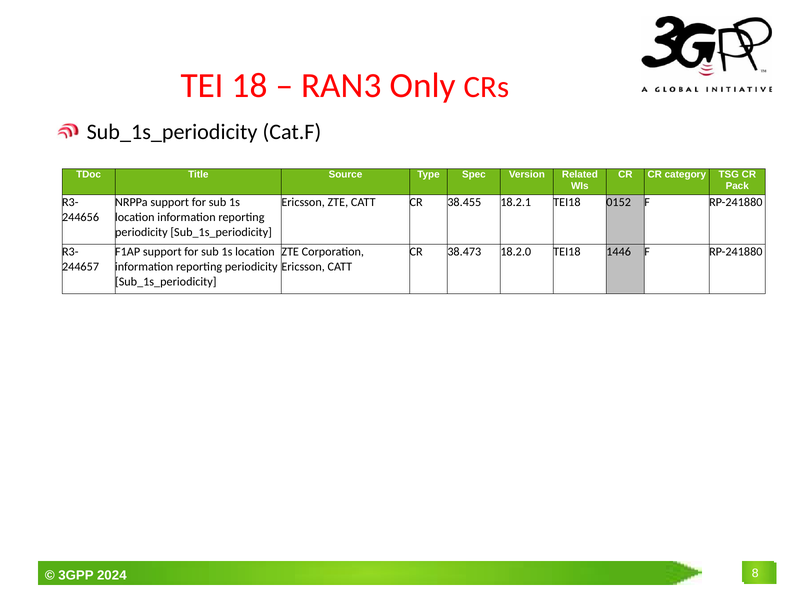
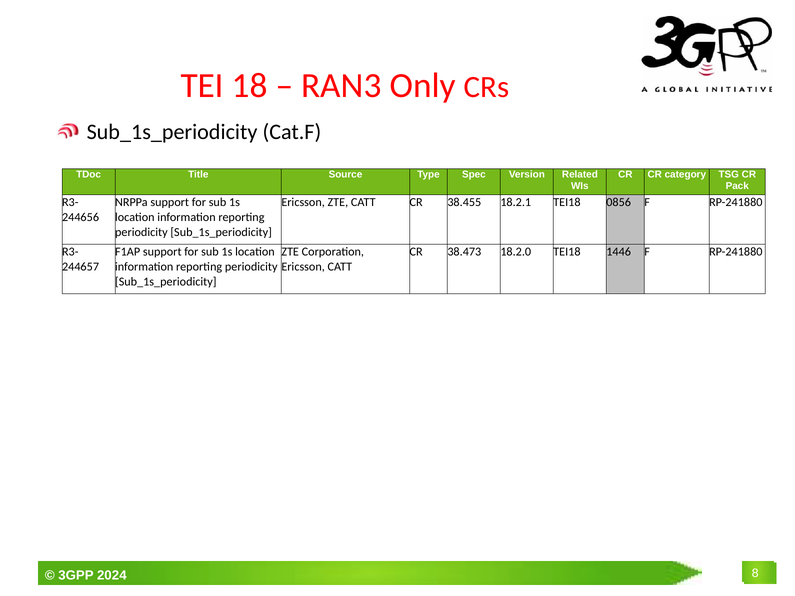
0152: 0152 -> 0856 (619, 202)
